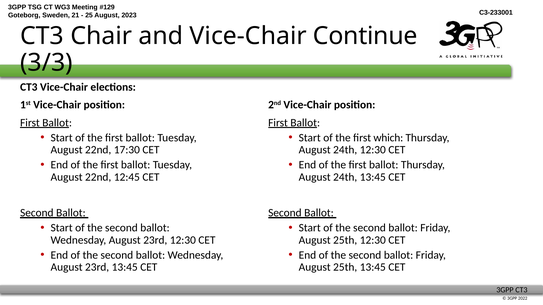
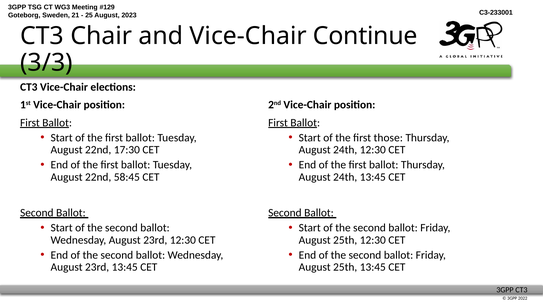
which: which -> those (388, 138)
12:45: 12:45 -> 58:45 (127, 177)
